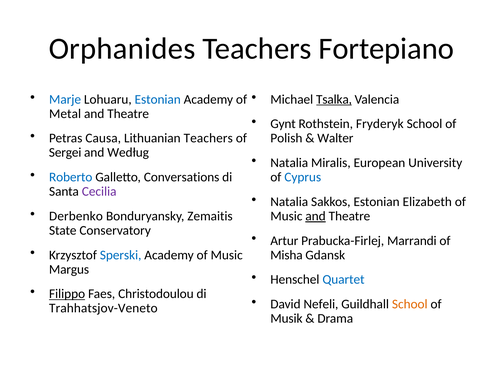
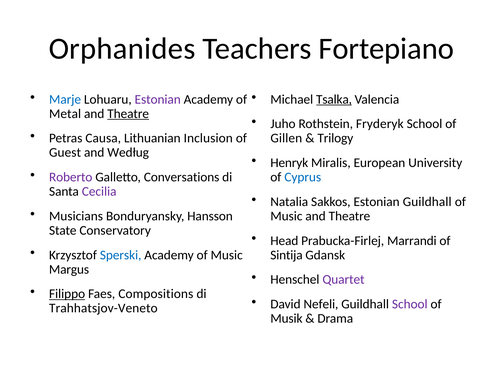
Estonian colour: blue -> purple (158, 99)
Theatre underline: none -> present (128, 114)
Gynt: Gynt -> Juho (283, 124)
Lithuanian Teachers: Teachers -> Inclusion (208, 138)
Polish: Polish -> Gillen (286, 138)
Walter: Walter -> Trilogy (335, 138)
Sergei: Sergei -> Guest (65, 153)
Natalia: Natalia -> Henryk (289, 163)
Roberto colour: blue -> purple (71, 177)
Estonian Elizabeth: Elizabeth -> Guildhall (427, 202)
Derbenko: Derbenko -> Musicians (76, 216)
Zemaitis: Zemaitis -> Hansson (210, 216)
and underline: present -> none (316, 216)
Artur: Artur -> Head (284, 241)
Misha: Misha -> Sintija (286, 255)
Quartet colour: blue -> purple (343, 280)
Christodoulou: Christodoulou -> Compositions (156, 294)
School colour: orange -> purple (410, 304)
